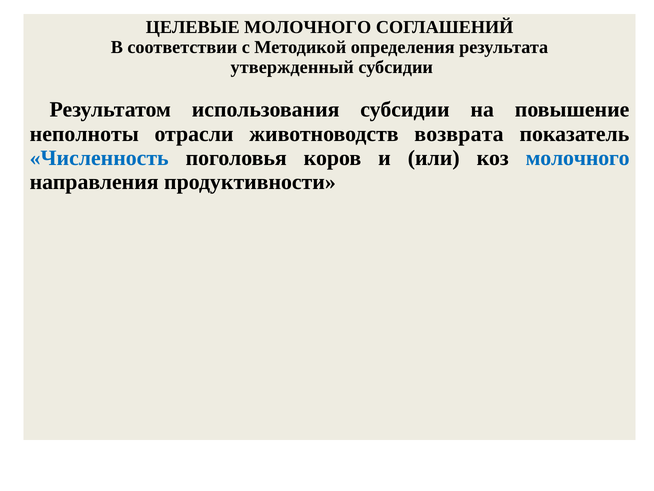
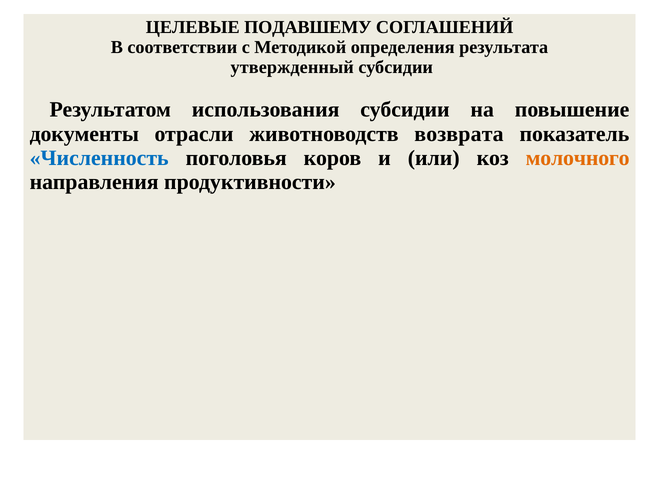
ЦЕЛЕВЫЕ МОЛОЧНОГО: МОЛОЧНОГО -> ПОДАВШЕМУ (308, 27)
неполноты: неполноты -> документы (84, 134)
молочного colour: blue -> orange (578, 158)
